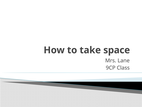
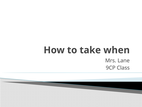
space: space -> when (117, 50)
